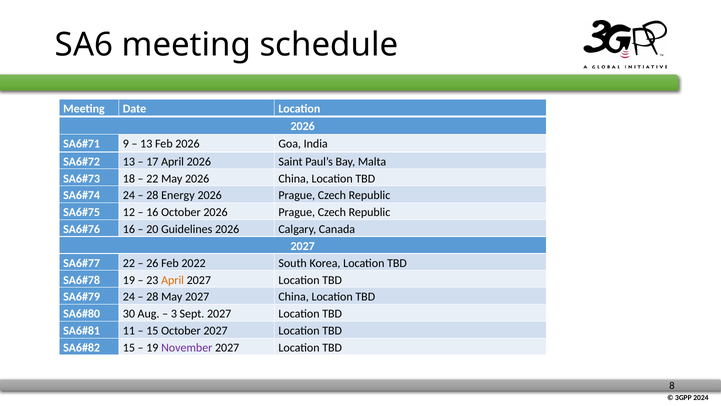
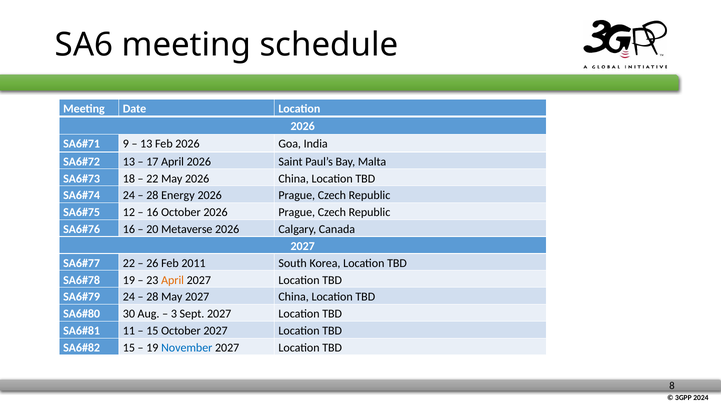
Guidelines: Guidelines -> Metaverse (187, 229)
2022: 2022 -> 2011 (194, 263)
November colour: purple -> blue (187, 347)
